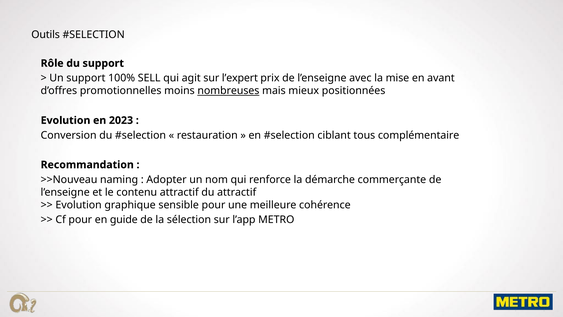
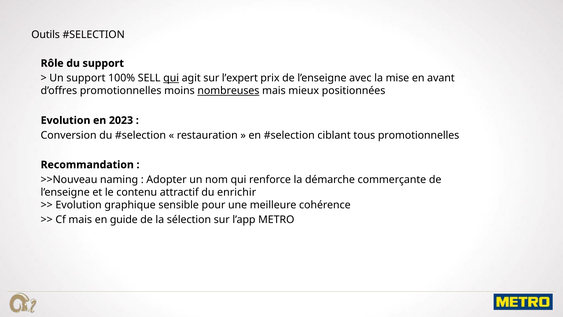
qui underline: none -> present (171, 78)
tous complémentaire: complémentaire -> promotionnelles (419, 135)
du attractif: attractif -> enrichir (237, 192)
Cf pour: pour -> mais (80, 220)
